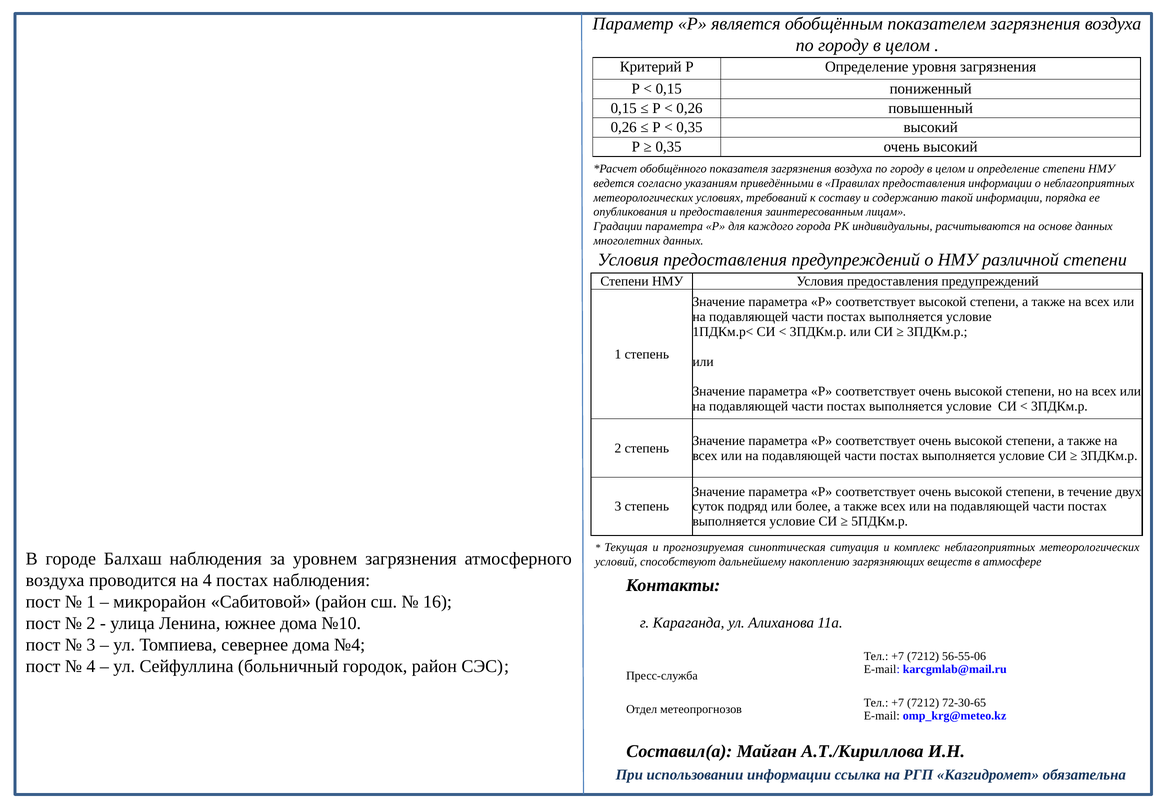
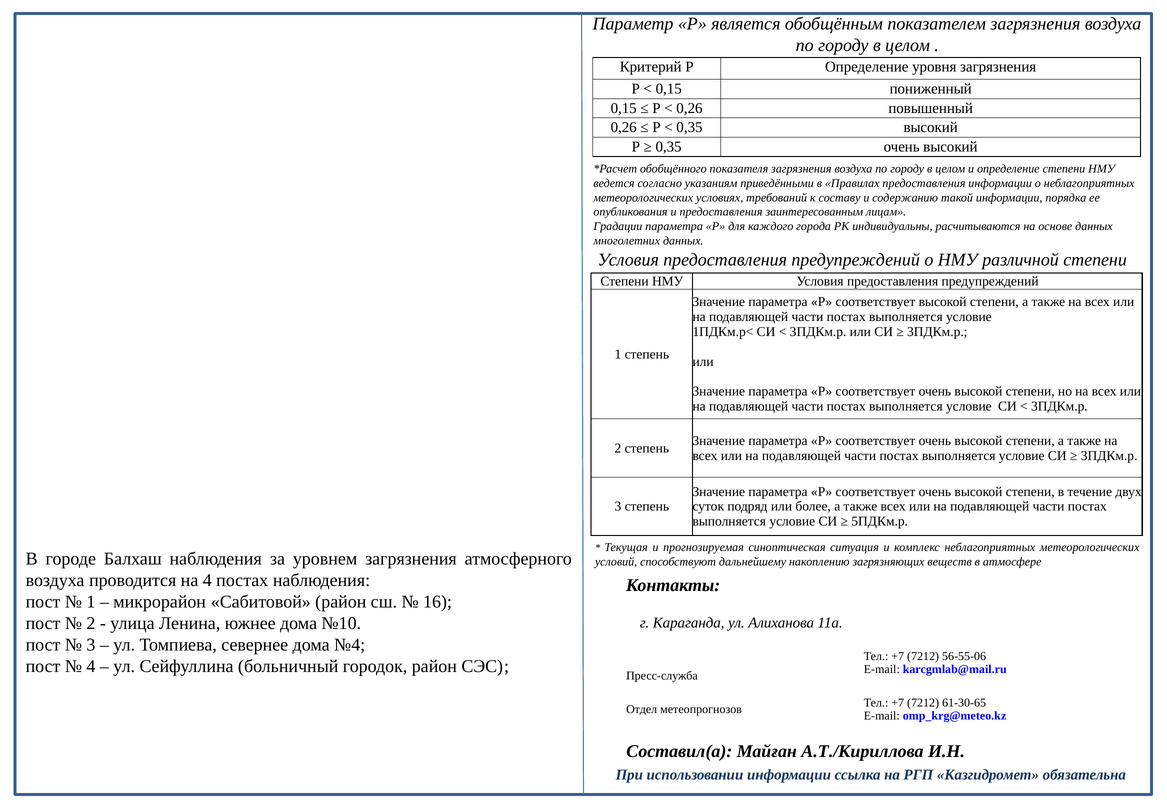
72-30-65: 72-30-65 -> 61-30-65 (964, 703)
